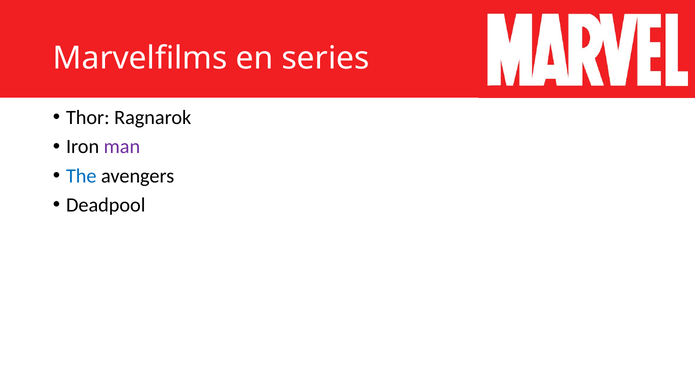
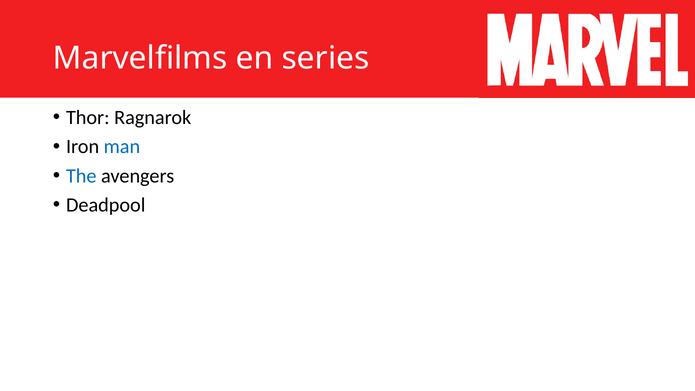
man colour: purple -> blue (122, 147)
